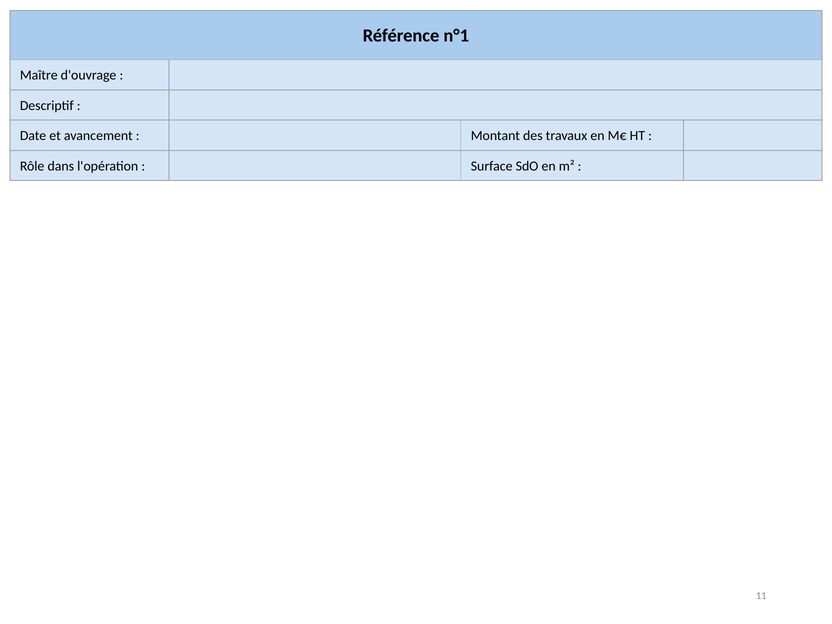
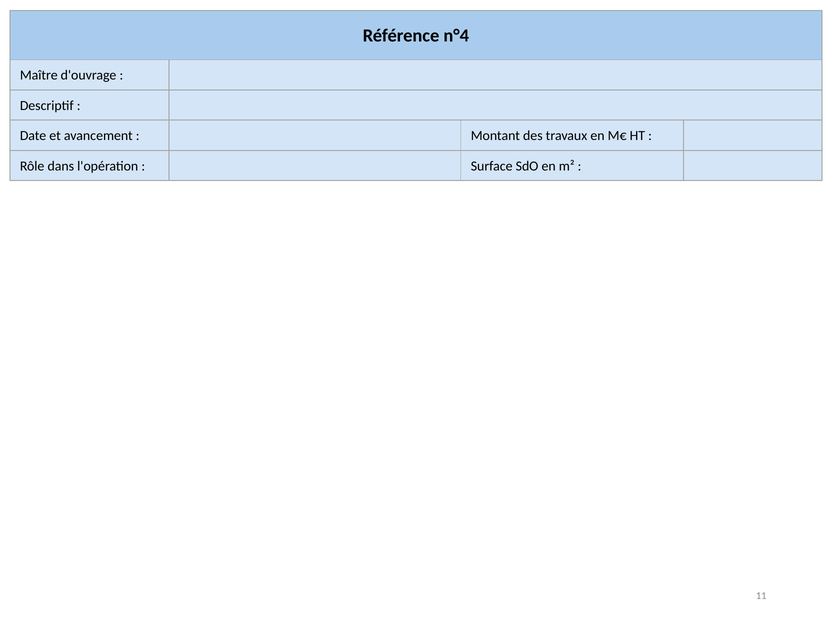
n°1: n°1 -> n°4 (456, 36)
